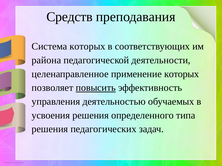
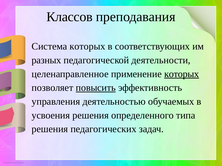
Средств: Средств -> Классов (69, 17)
района: района -> разных (46, 60)
которых underline: none -> present (182, 74)
